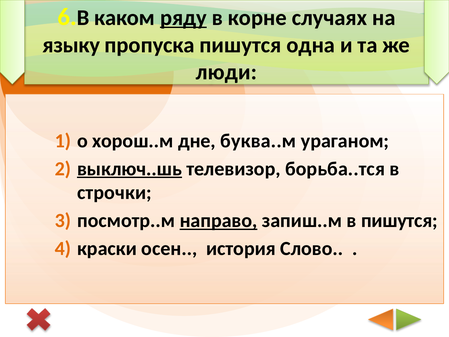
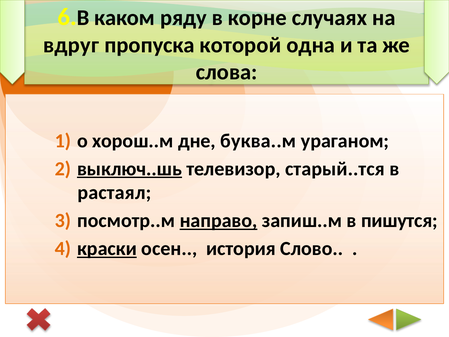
ряду underline: present -> none (183, 18)
языку: языку -> вдруг (71, 45)
пропуска пишутся: пишутся -> которой (240, 45)
люди: люди -> слова (227, 72)
борьба..тся: борьба..тся -> старый..тся (335, 169)
строчки: строчки -> растаял (114, 193)
краски underline: none -> present (107, 248)
